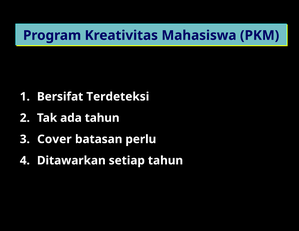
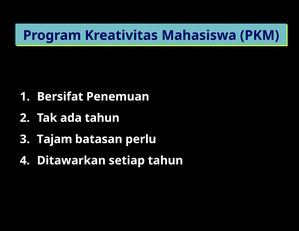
Terdeteksi: Terdeteksi -> Penemuan (118, 97)
Cover: Cover -> Tajam (55, 139)
